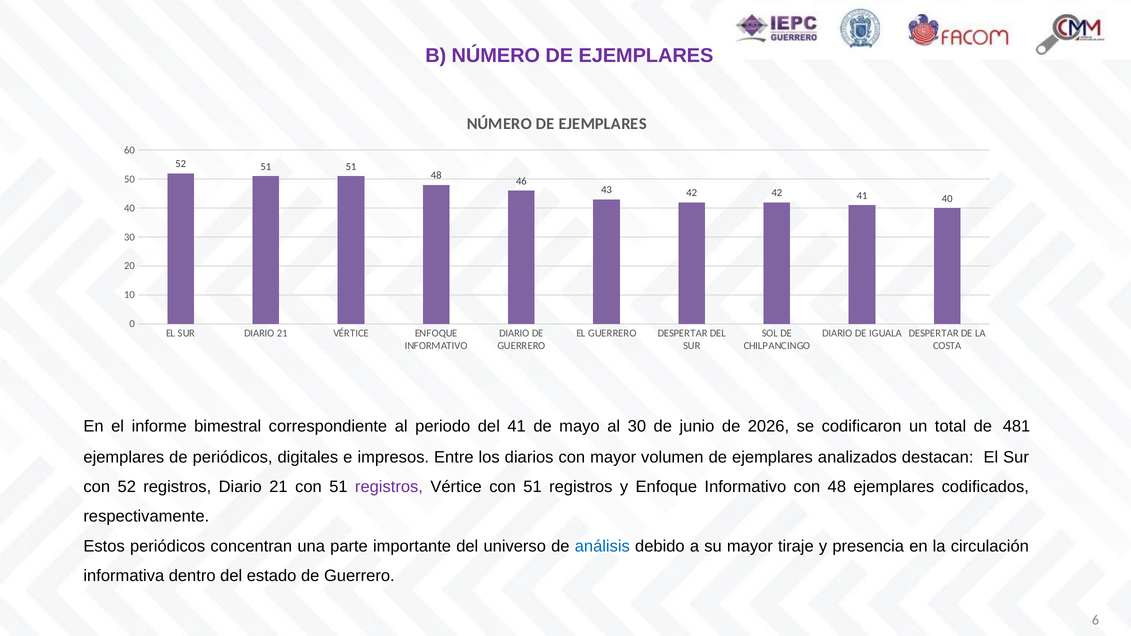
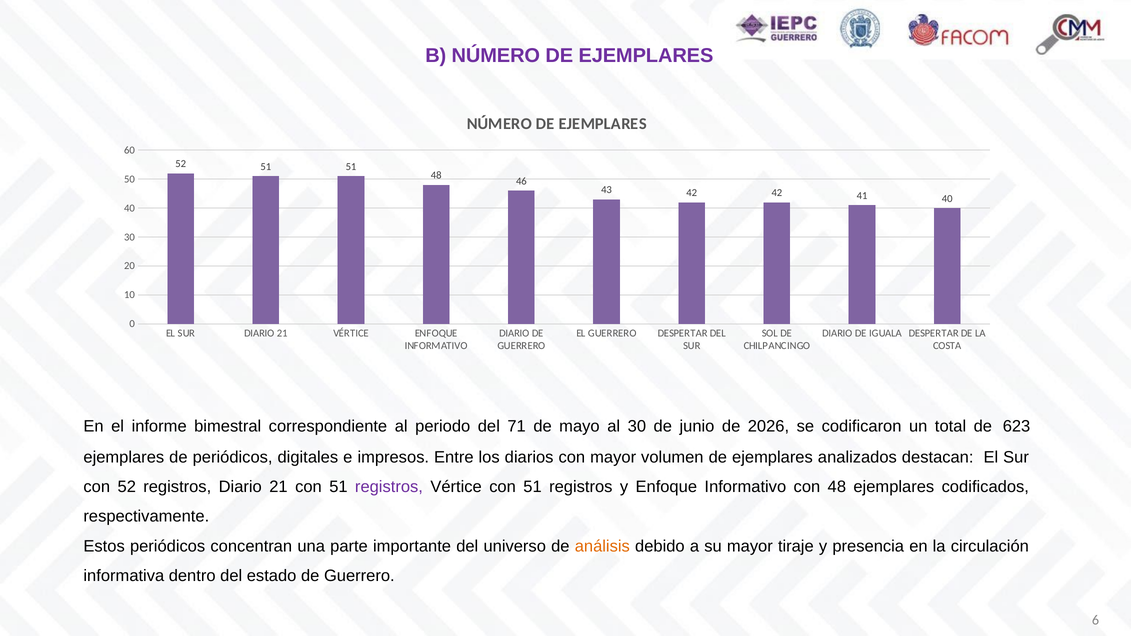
del 41: 41 -> 71 (517, 426)
481: 481 -> 623 (1017, 426)
análisis colour: blue -> orange (602, 546)
